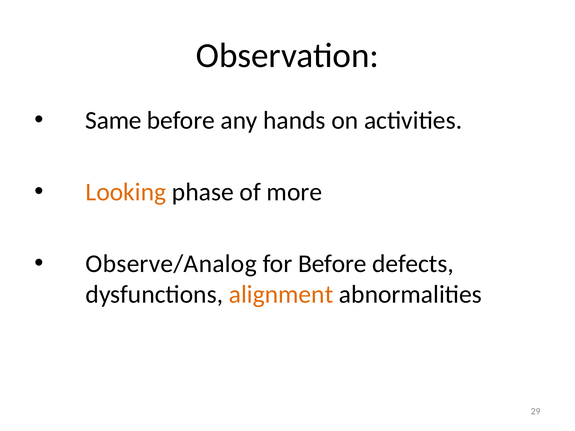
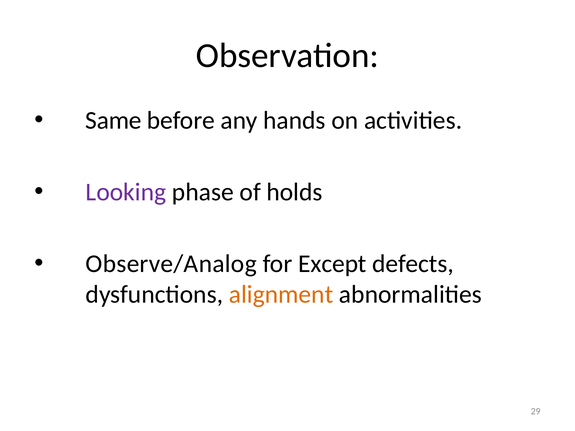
Looking colour: orange -> purple (126, 192)
more: more -> holds (295, 192)
for Before: Before -> Except (332, 264)
